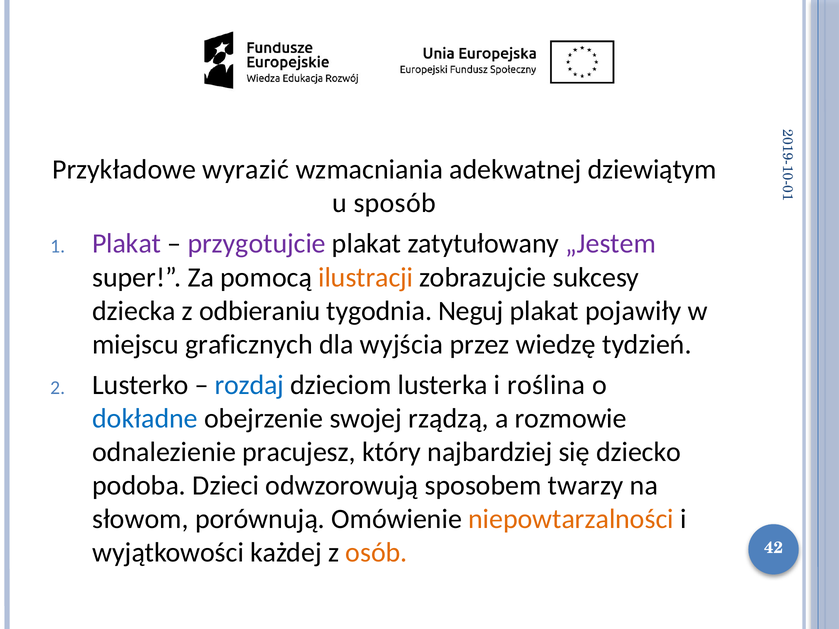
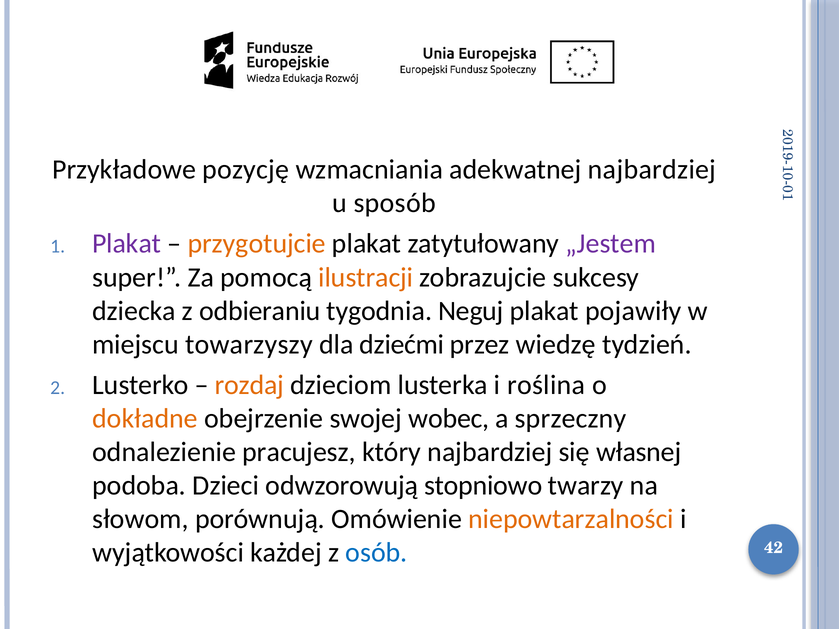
wyrazić: wyrazić -> pozycję (246, 170)
adekwatnej dziewiątym: dziewiątym -> najbardziej (652, 170)
przygotujcie colour: purple -> orange (257, 244)
graficznych: graficznych -> towarzyszy (249, 345)
wyjścia: wyjścia -> dziećmi (402, 345)
rozdaj colour: blue -> orange (249, 385)
dokładne colour: blue -> orange (145, 419)
rządzą: rządzą -> wobec (449, 419)
rozmowie: rozmowie -> sprzeczny (571, 419)
dziecko: dziecko -> własnej (639, 452)
sposobem: sposobem -> stopniowo (483, 486)
osób colour: orange -> blue (376, 553)
